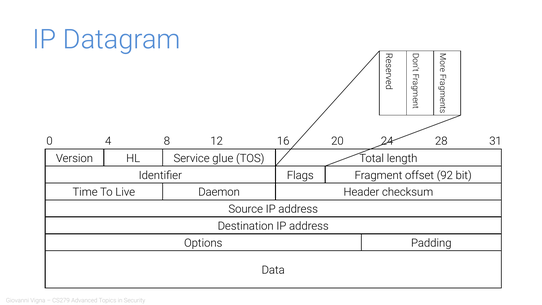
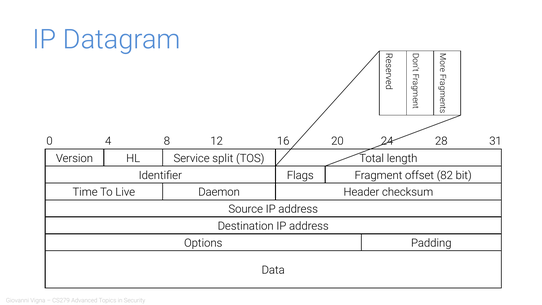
glue: glue -> split (223, 158)
92: 92 -> 82 (445, 175)
